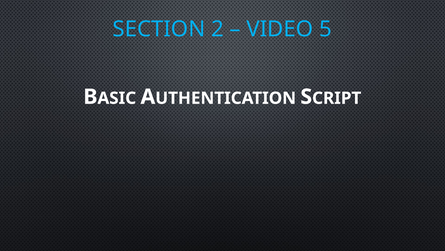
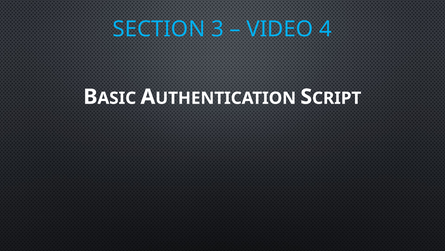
2: 2 -> 3 (217, 29)
5: 5 -> 4 (325, 29)
